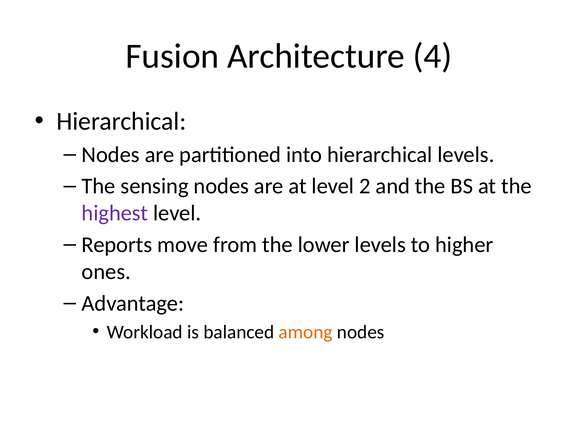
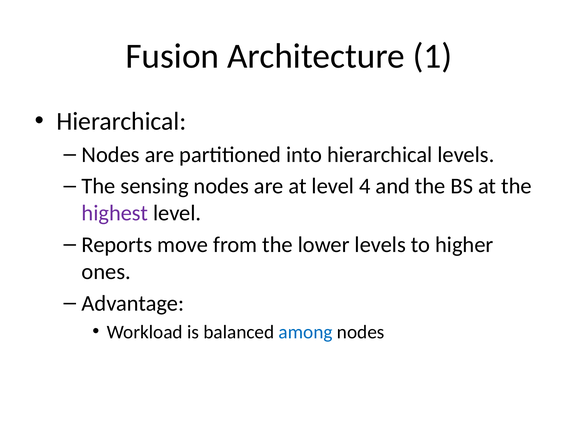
4: 4 -> 1 (432, 56)
2: 2 -> 4 (365, 186)
among colour: orange -> blue (306, 332)
